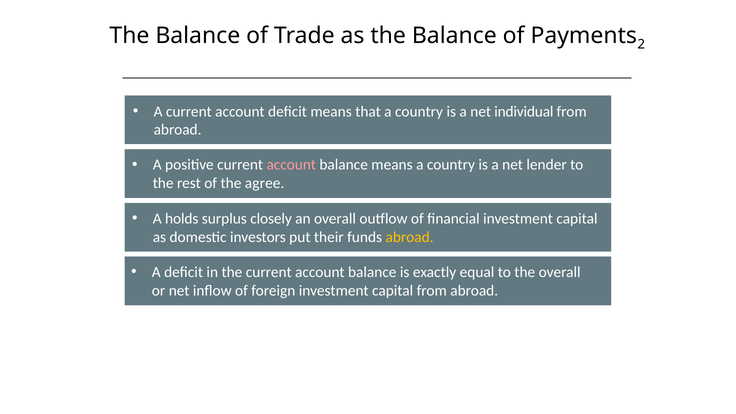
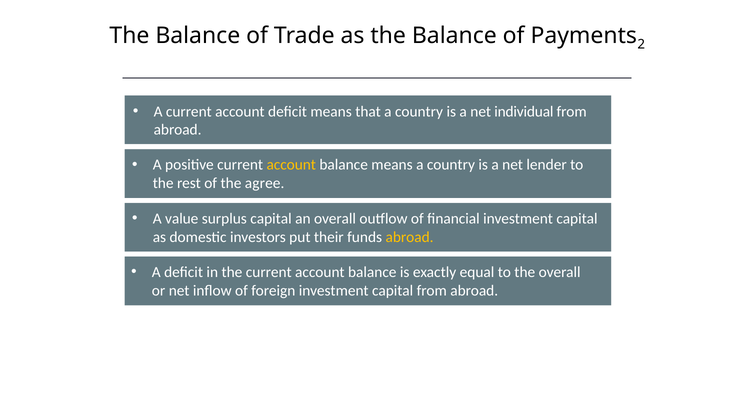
account colour: pink -> yellow (291, 165)
holds: holds -> value (182, 219)
surplus closely: closely -> capital (271, 219)
